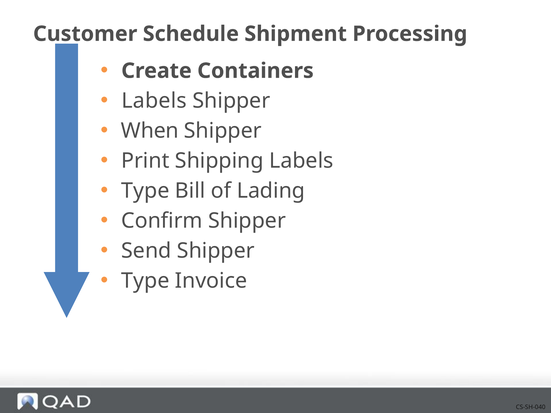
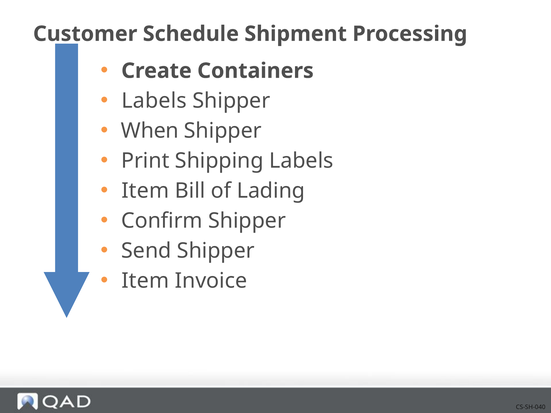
Type: Type -> Item (145, 191)
Type: Type -> Item (145, 281)
